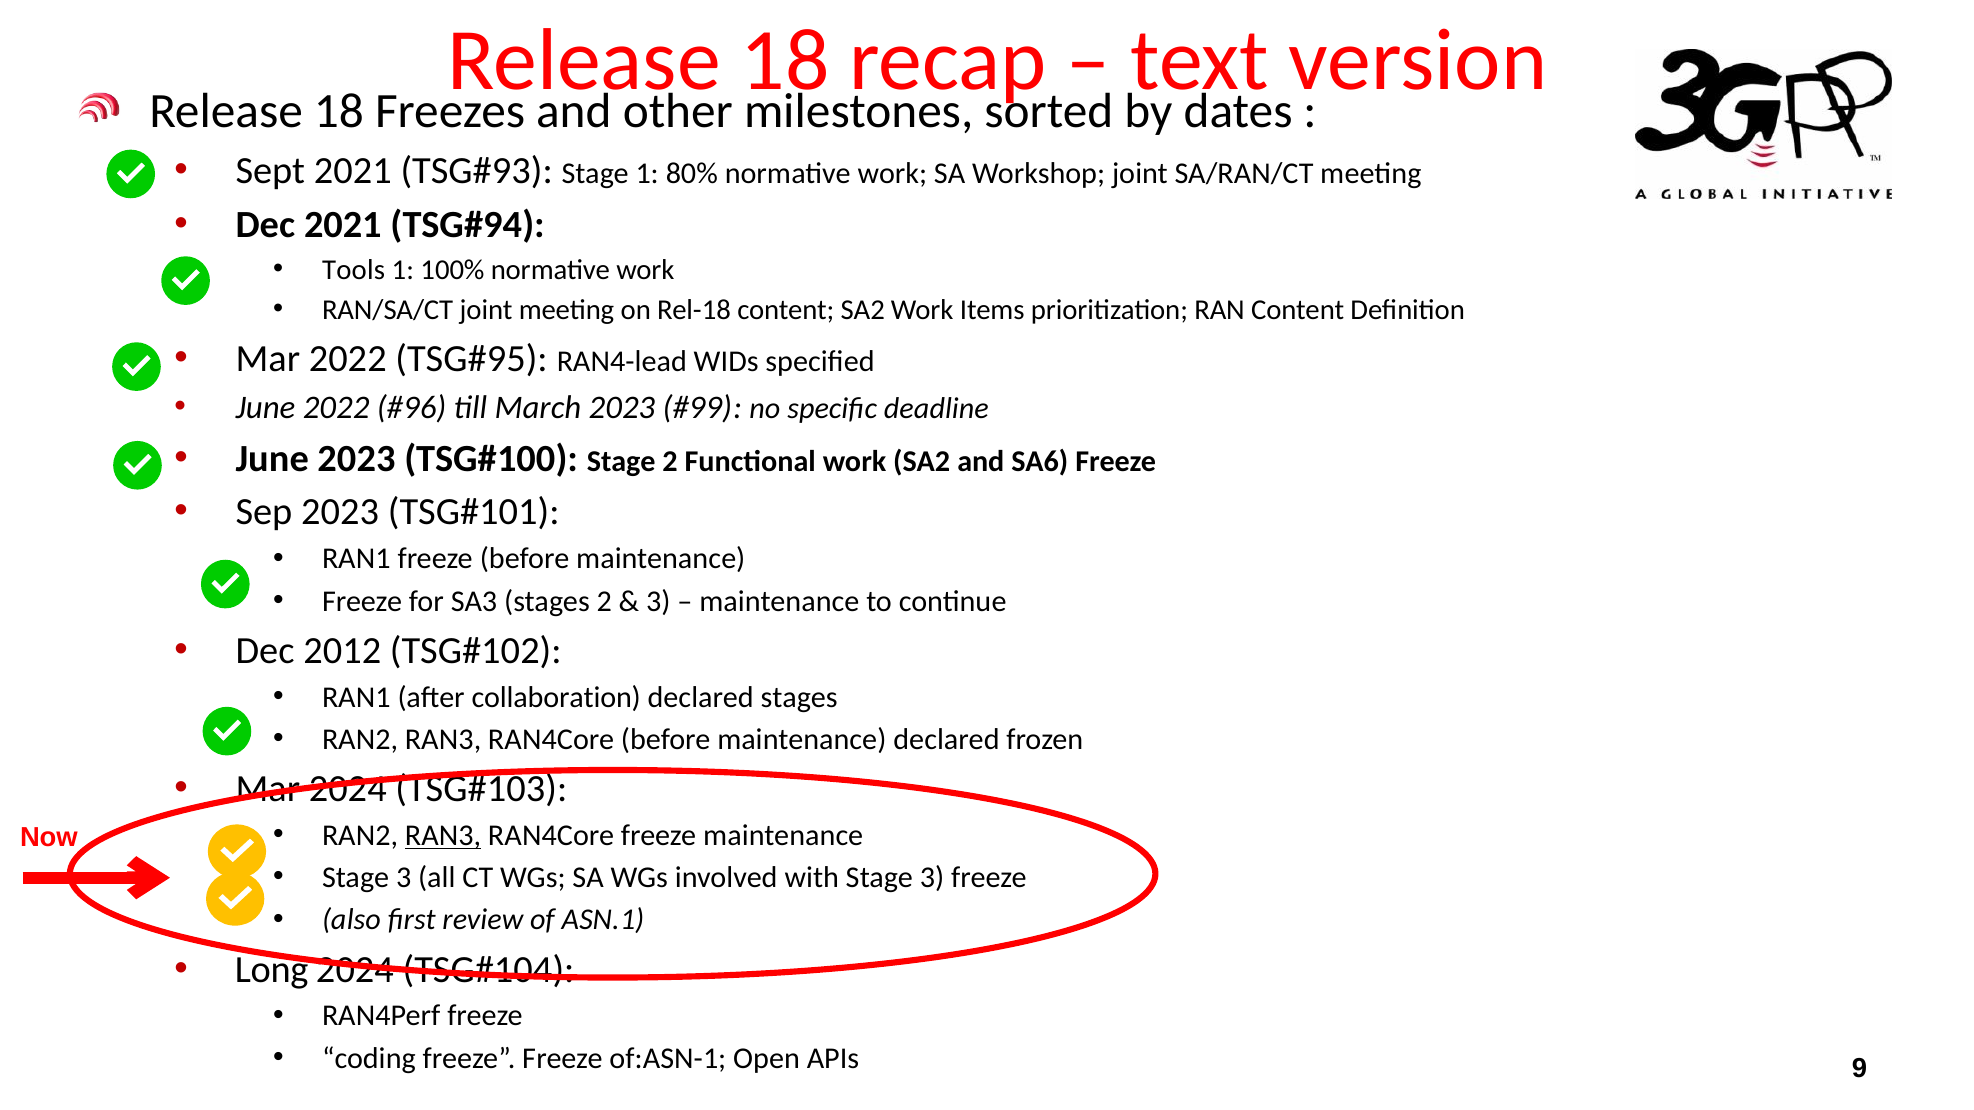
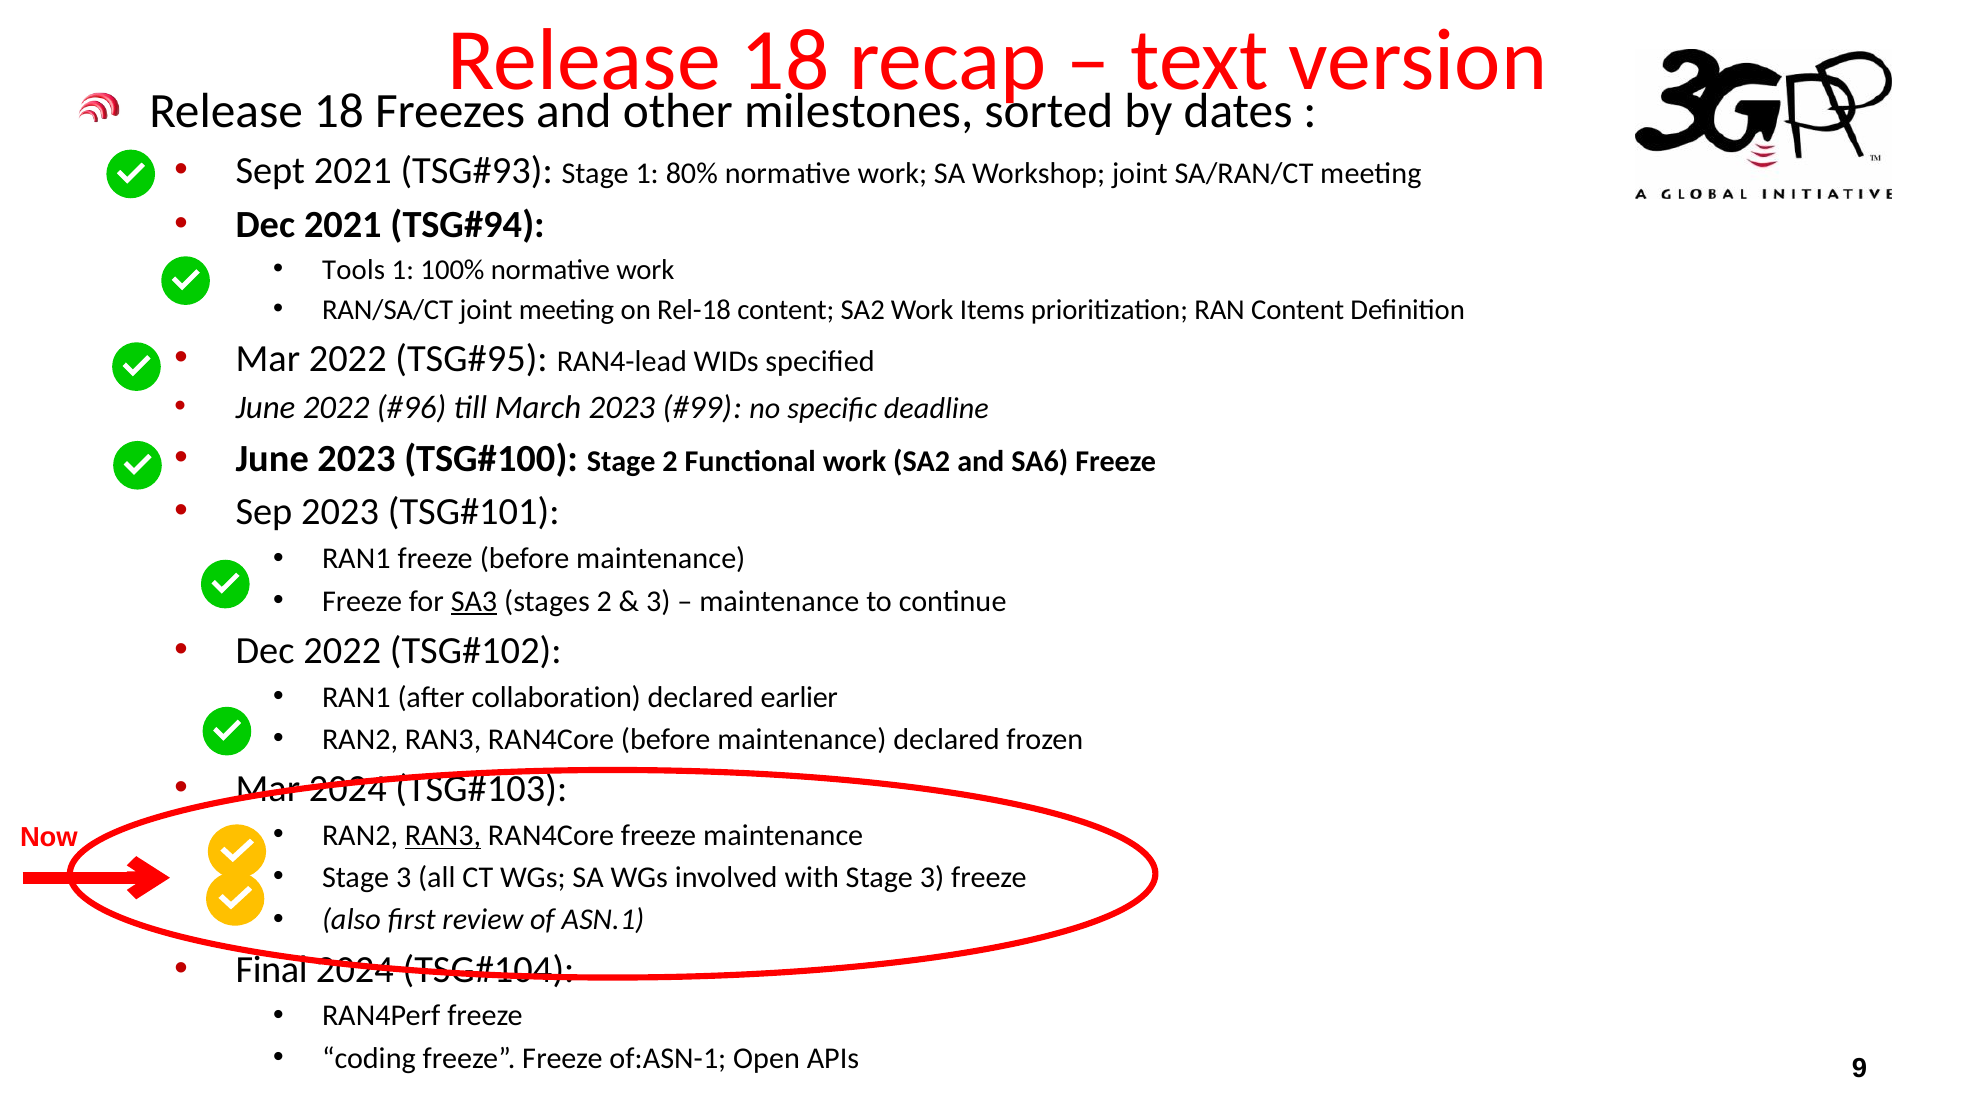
SA3 underline: none -> present (474, 601)
Dec 2012: 2012 -> 2022 (342, 651)
declared stages: stages -> earlier (799, 697)
Long: Long -> Final (272, 970)
